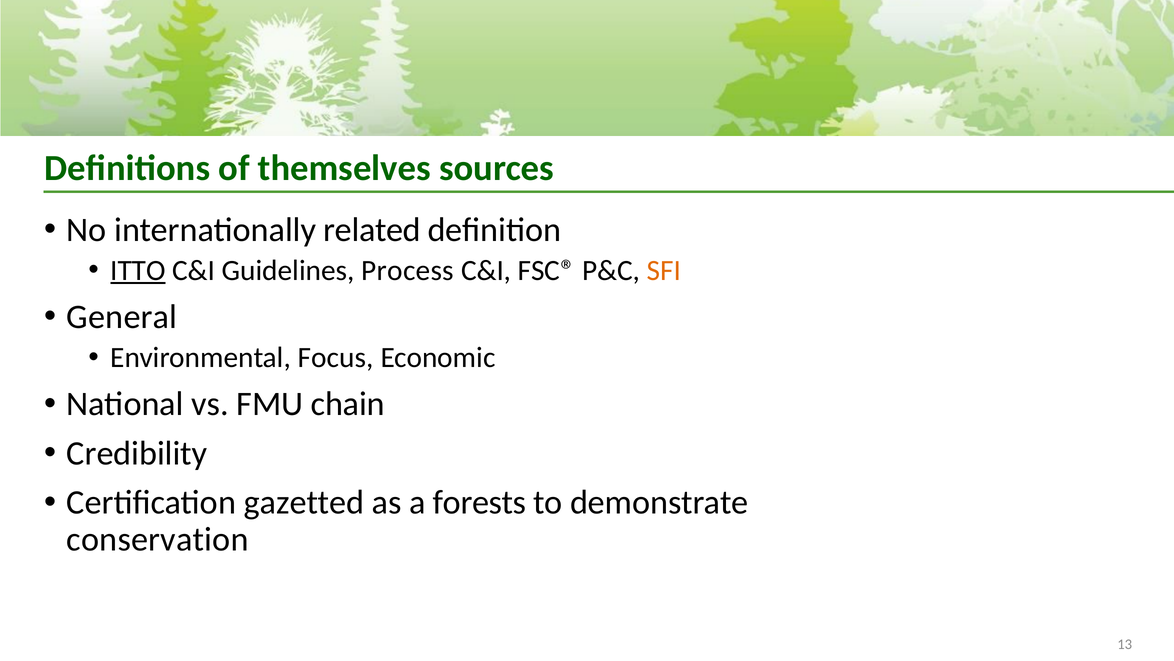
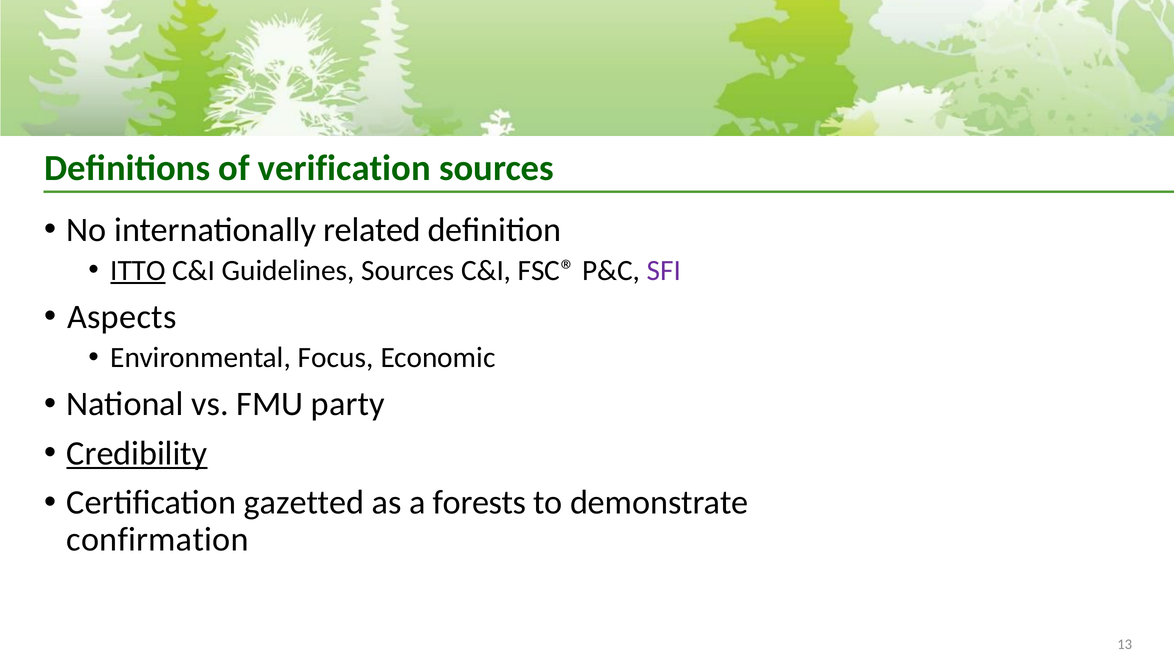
themselves: themselves -> verification (344, 168)
Guidelines Process: Process -> Sources (408, 270)
SFI colour: orange -> purple (664, 270)
General: General -> Aspects (122, 317)
chain: chain -> party (348, 404)
Credibility underline: none -> present (137, 453)
conservation: conservation -> confirmation (157, 539)
